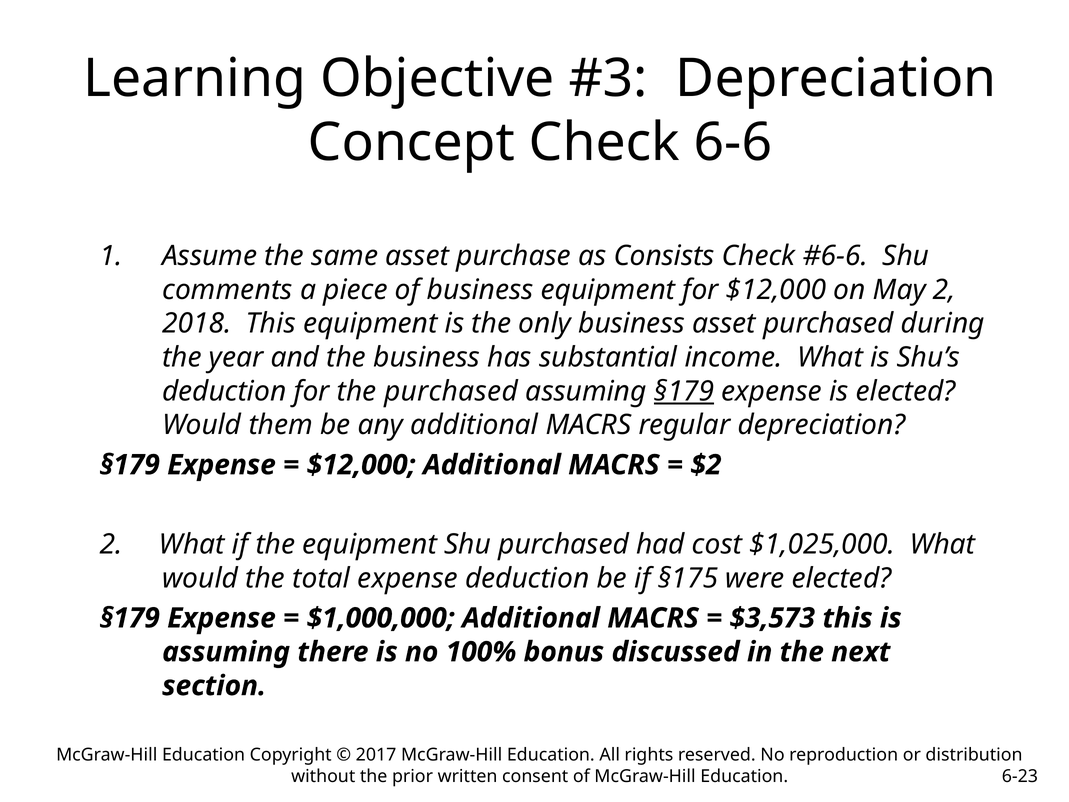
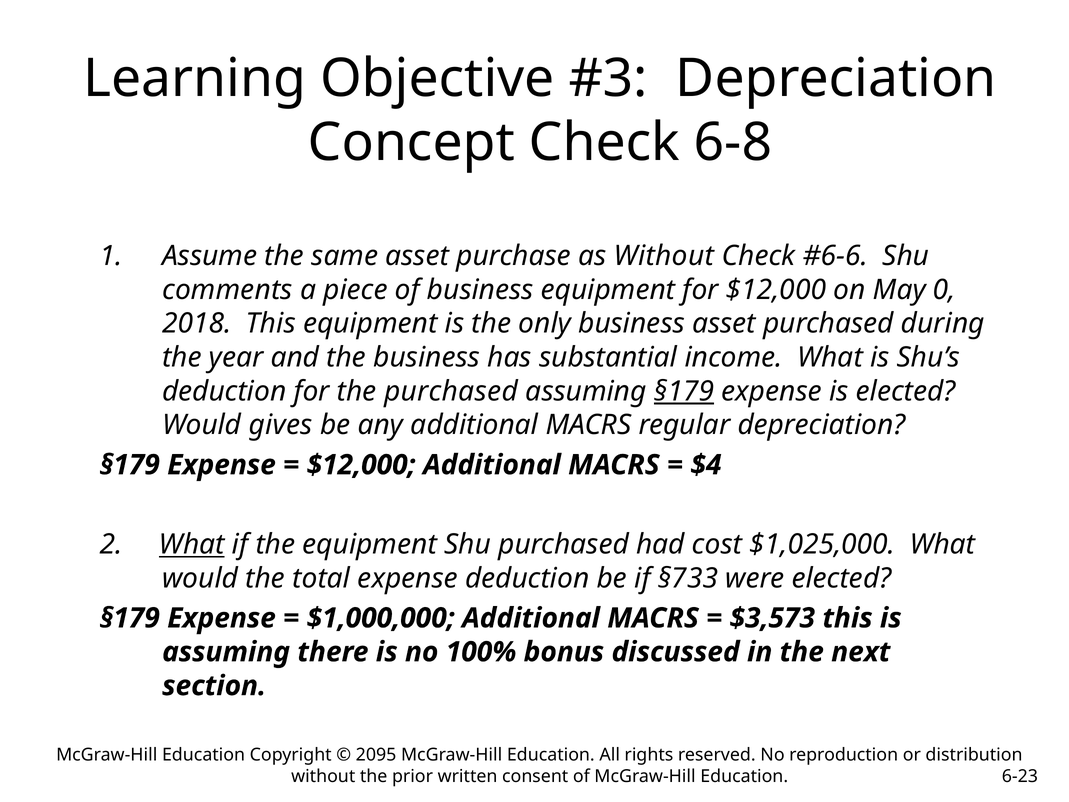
6-6: 6-6 -> 6-8 (733, 143)
as Consists: Consists -> Without (664, 256)
May 2: 2 -> 0 (944, 290)
them: them -> gives (281, 425)
$2: $2 -> $4 (706, 465)
What underline: none -> present (192, 544)
§175: §175 -> §733 (688, 578)
2017: 2017 -> 2095 (376, 755)
